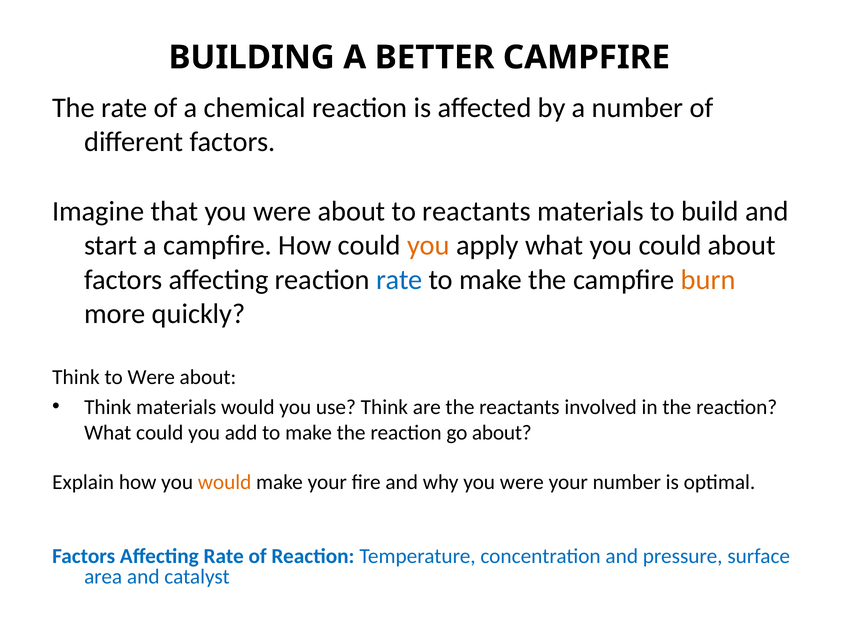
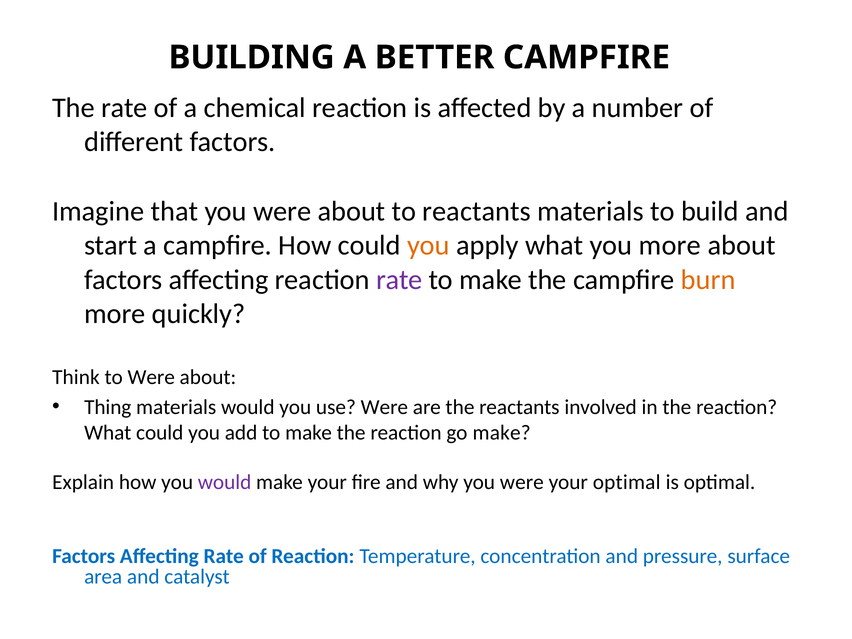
you could: could -> more (670, 246)
rate colour: blue -> purple (399, 280)
Think: Think -> Thing (108, 407)
use Think: Think -> Were (384, 407)
go about: about -> make (502, 433)
would colour: orange -> purple (225, 482)
your number: number -> optimal (627, 482)
